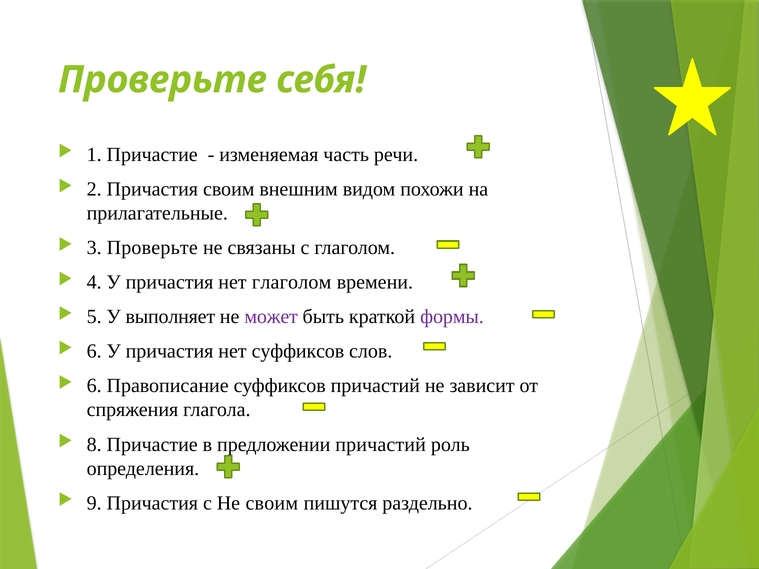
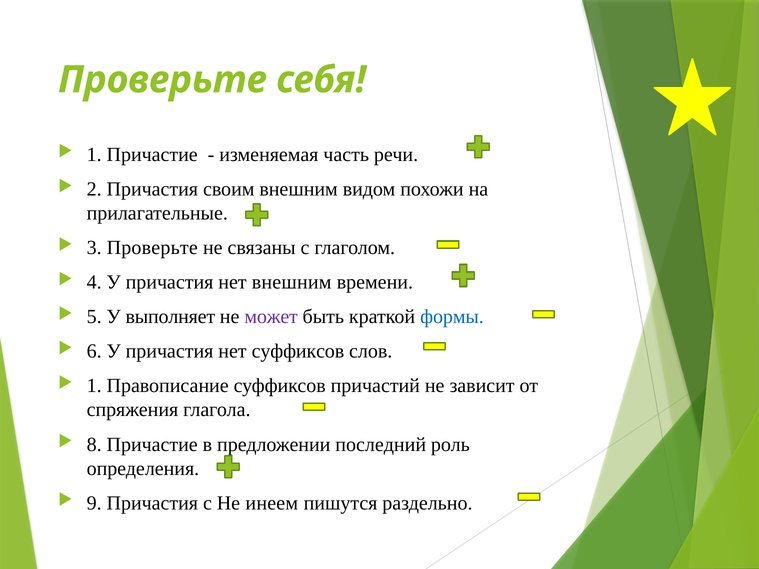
нет глаголом: глаголом -> внешним (292, 282)
формы colour: purple -> blue (452, 317)
6: 6 -> 1 (94, 386)
предложении причастий: причастий -> последний (381, 445)
Не своим: своим -> инеем (272, 503)
